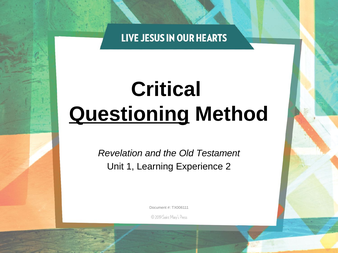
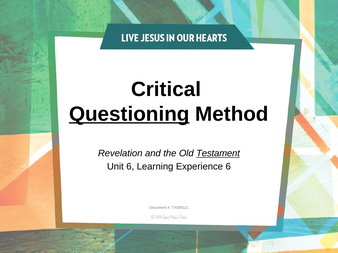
Testament underline: none -> present (218, 154)
Unit 1: 1 -> 6 (130, 167)
Experience 2: 2 -> 6 (228, 167)
